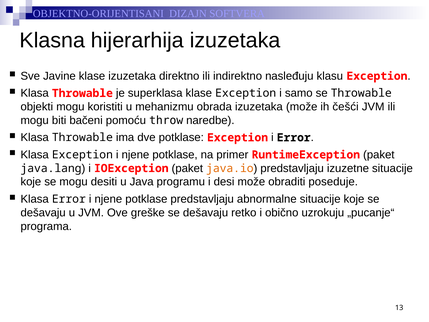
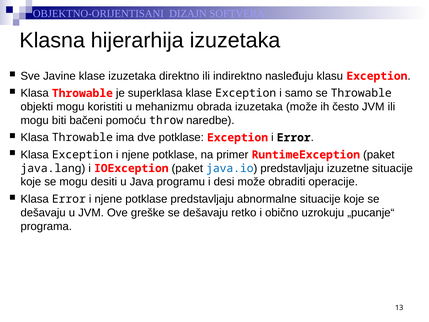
češći: češći -> često (346, 107)
java.io colour: orange -> blue (230, 168)
poseduje: poseduje -> operacije (333, 182)
